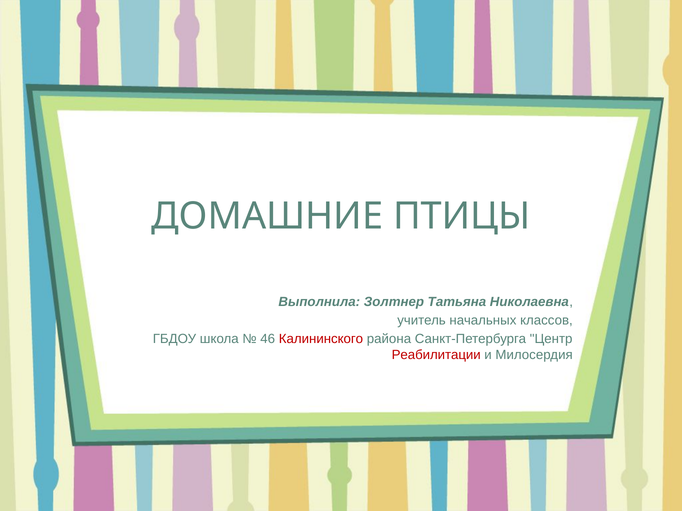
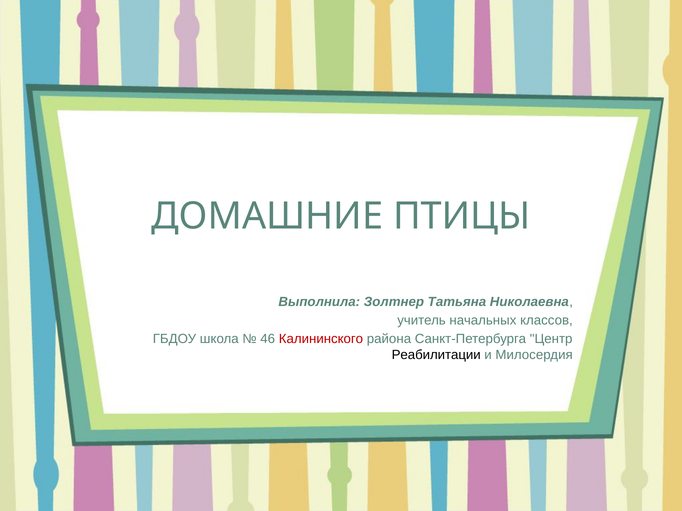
Реабилитации colour: red -> black (436, 355)
